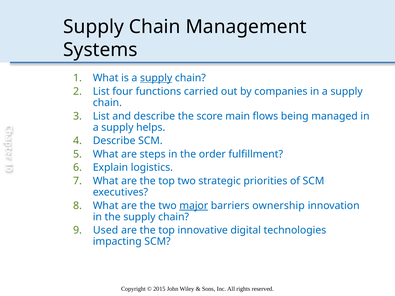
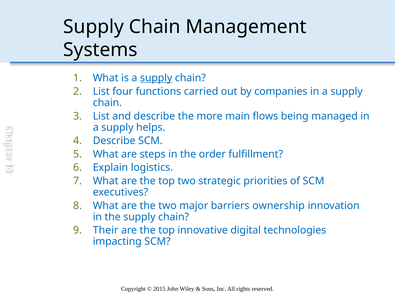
score: score -> more (210, 116)
major underline: present -> none (194, 206)
Used: Used -> Their (106, 230)
